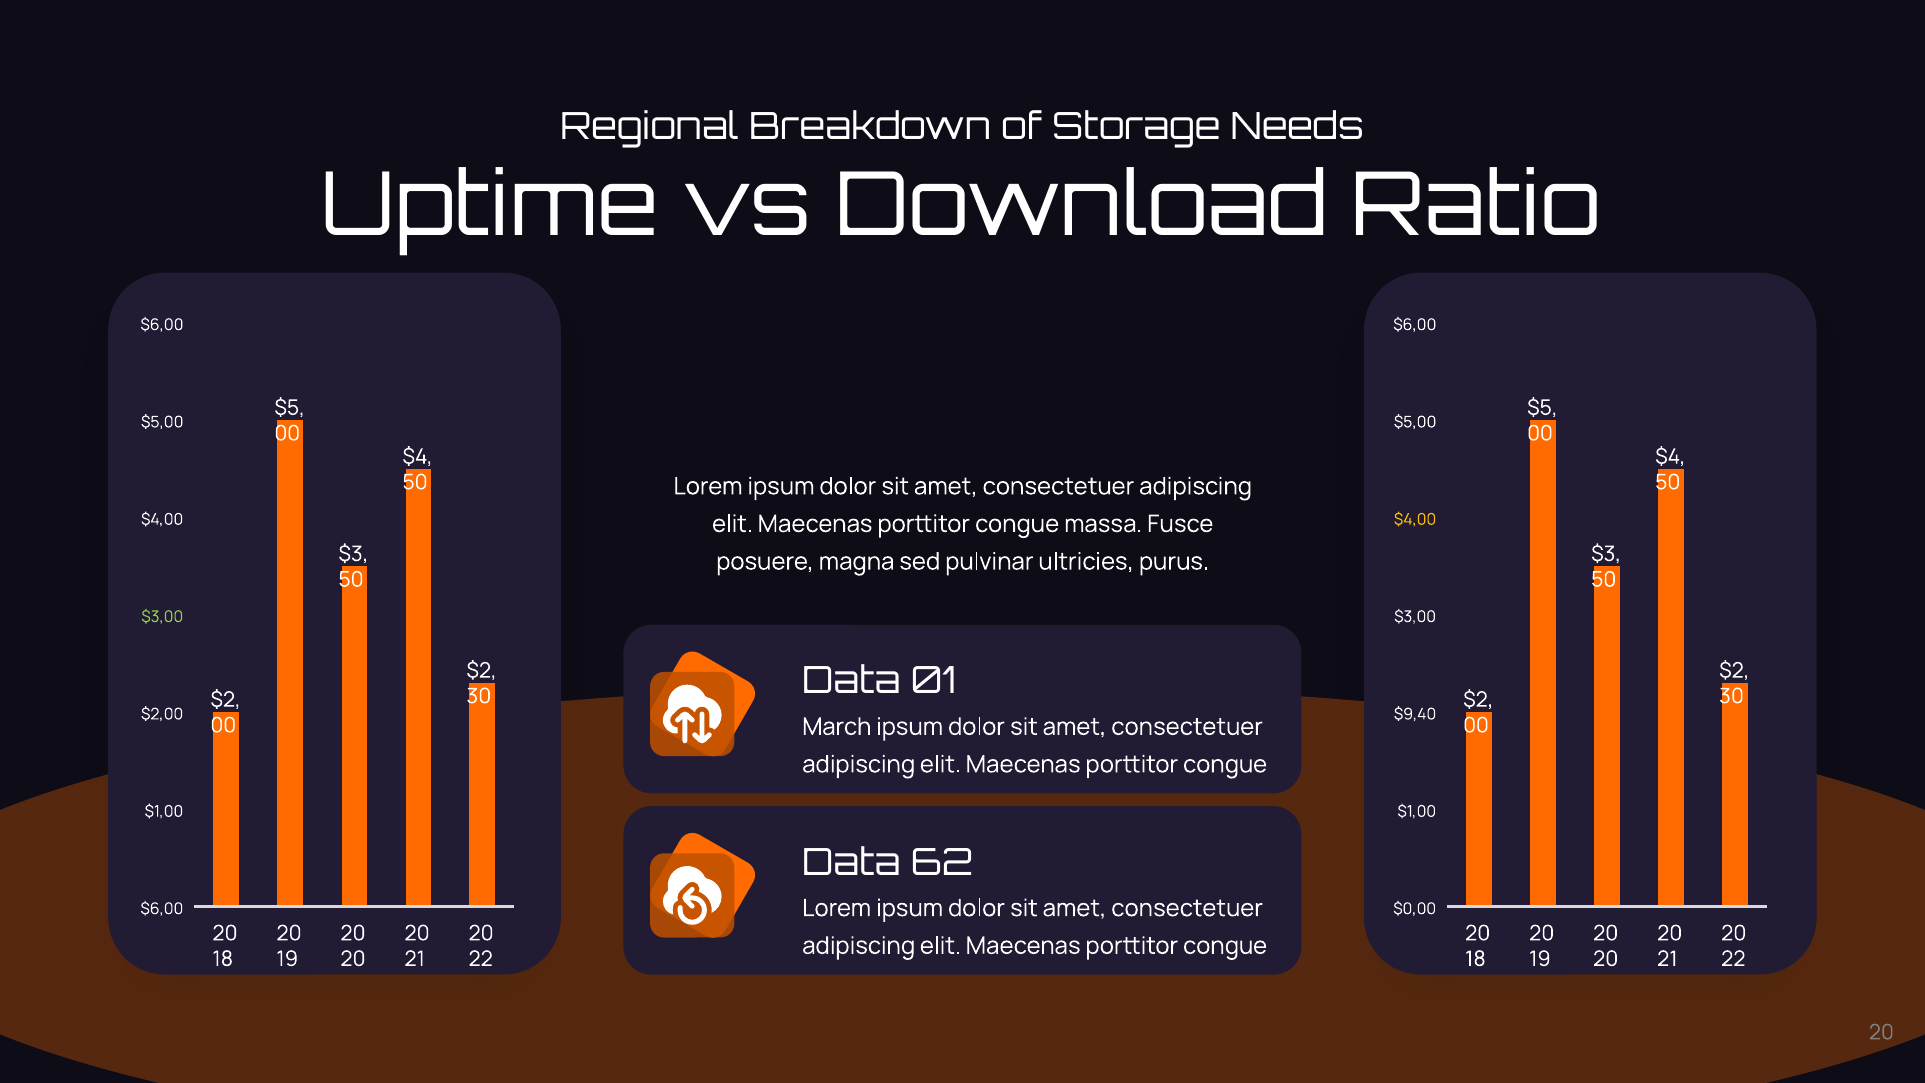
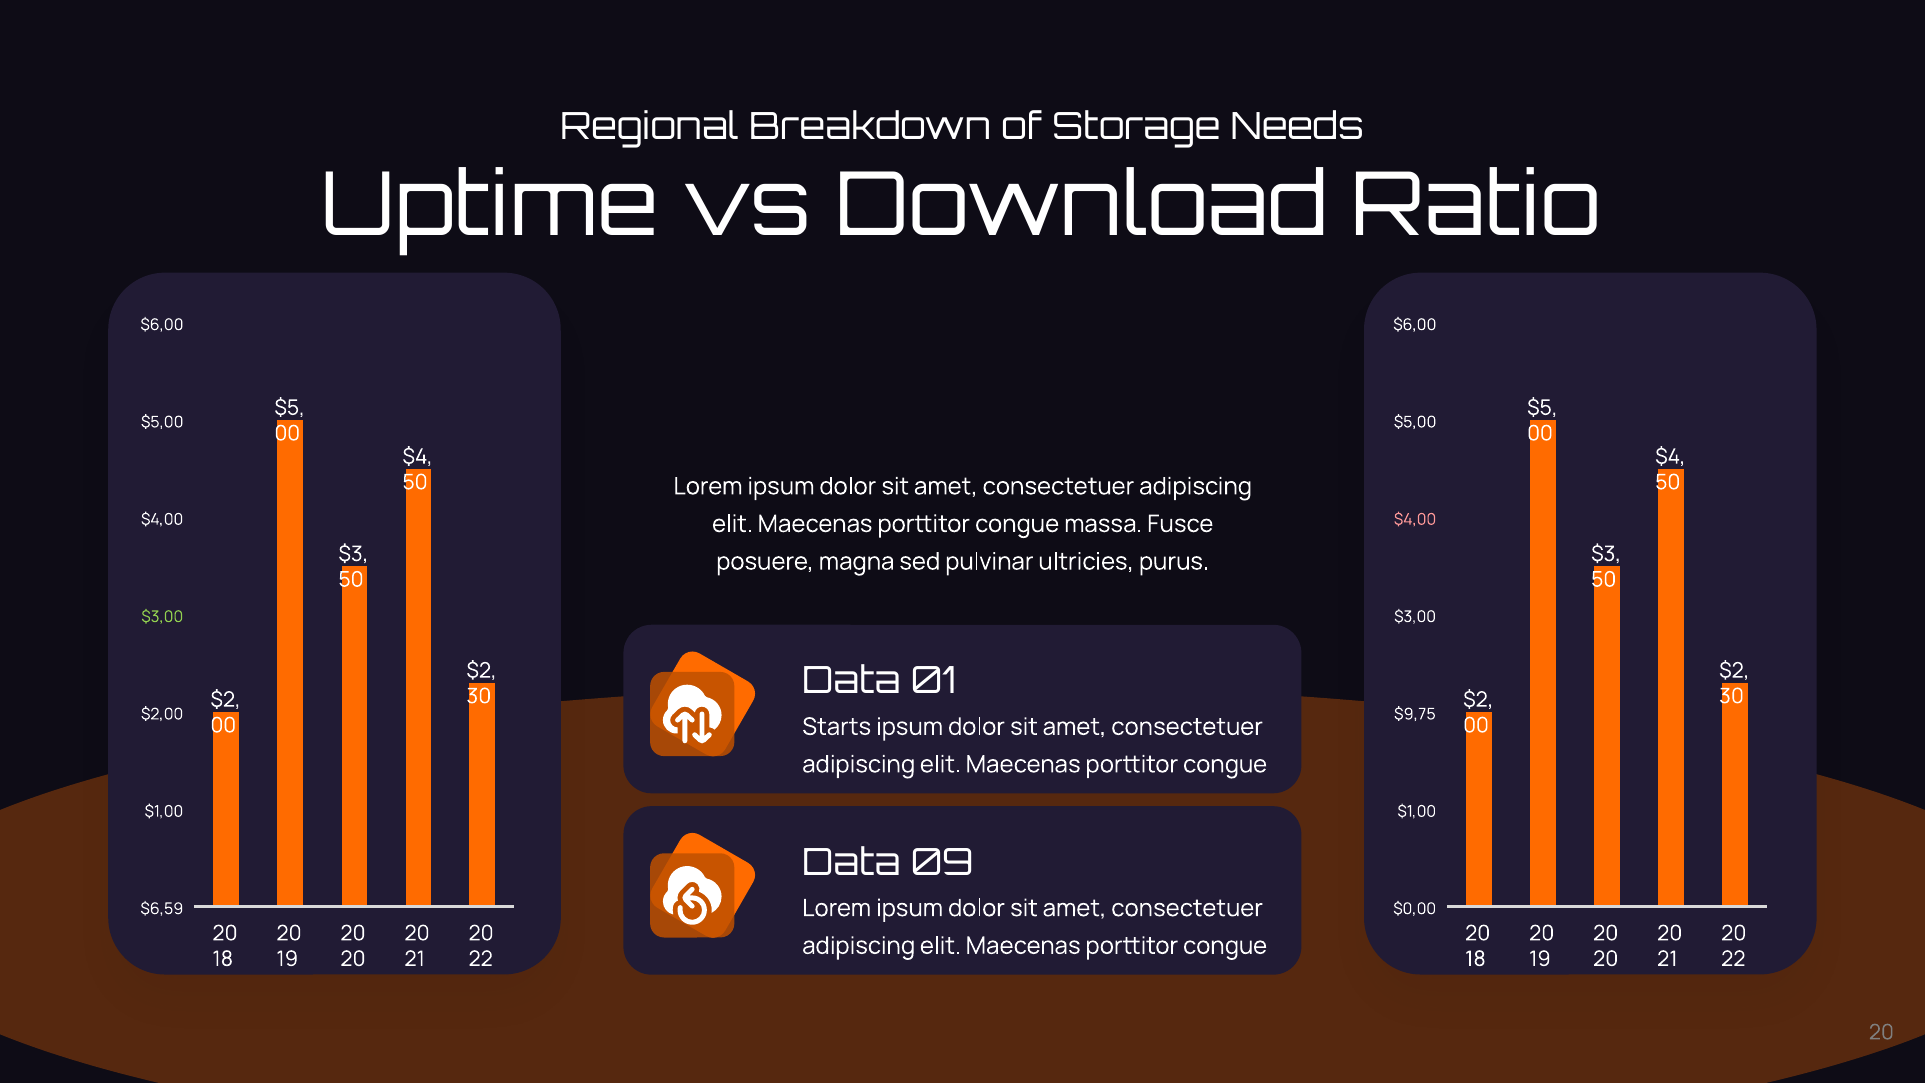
$4,00 colour: yellow -> pink (1415, 519)
$9,40: $9,40 -> $9,75 (1415, 714)
March: March -> Starts (837, 727)
62: 62 -> 09 (942, 863)
$6,00: $6,00 -> $6,59 (162, 909)
